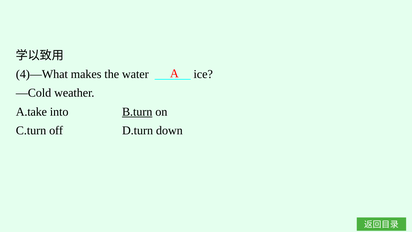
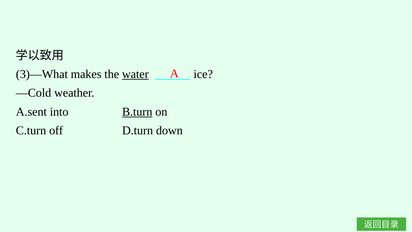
4)—What: 4)—What -> 3)—What (42, 74)
water underline: none -> present (135, 74)
A.take: A.take -> A.sent (31, 112)
